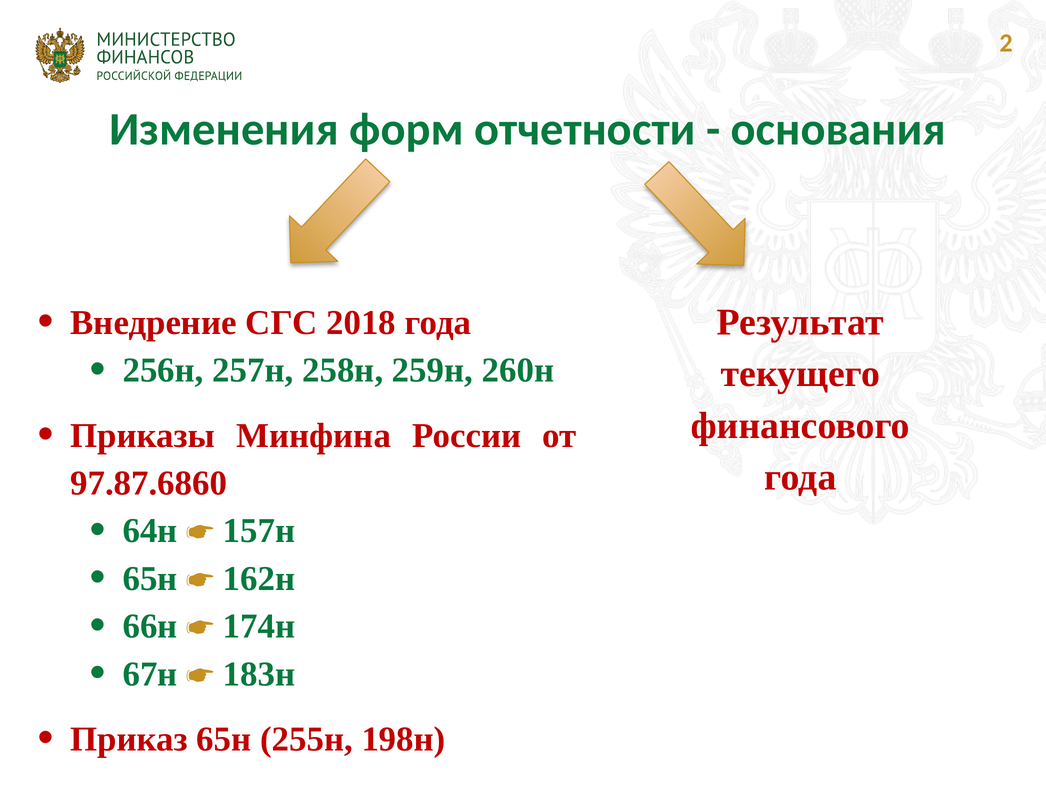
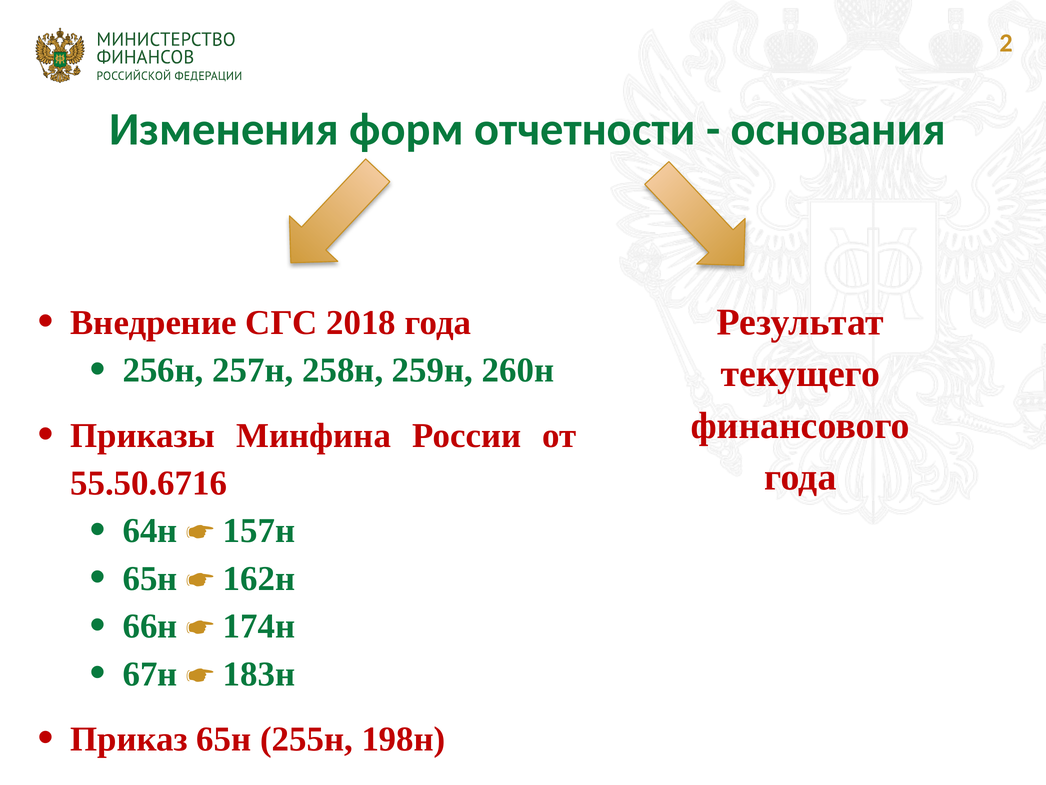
97.87.6860: 97.87.6860 -> 55.50.6716 (149, 483)
